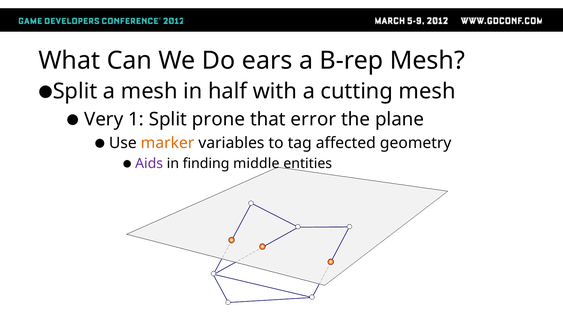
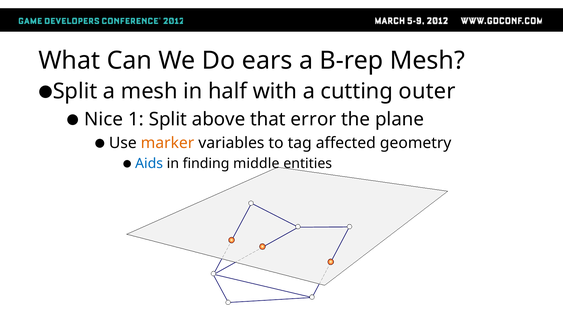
cutting mesh: mesh -> outer (427, 91)
Very: Very -> Nice (104, 119)
prone: prone -> above (219, 119)
Aids colour: purple -> blue (149, 163)
